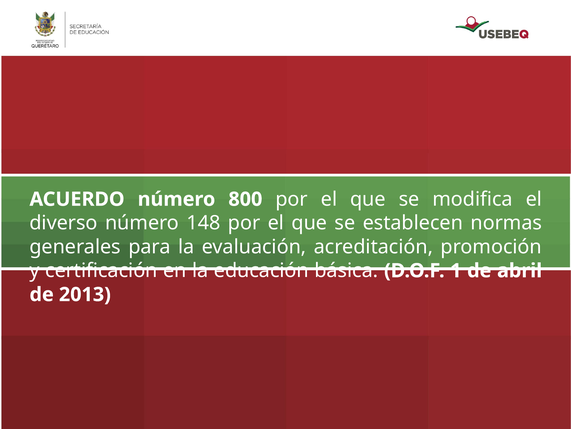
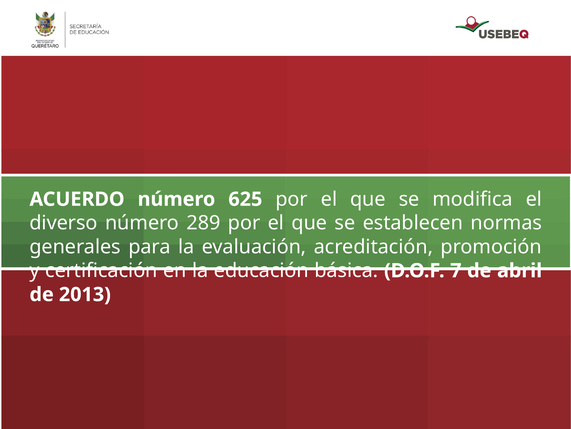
800: 800 -> 625 (245, 199)
148: 148 -> 289 (203, 223)
1: 1 -> 7 (456, 270)
